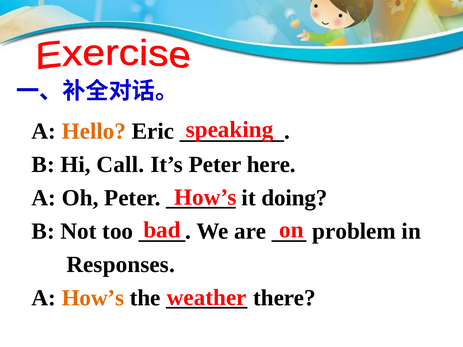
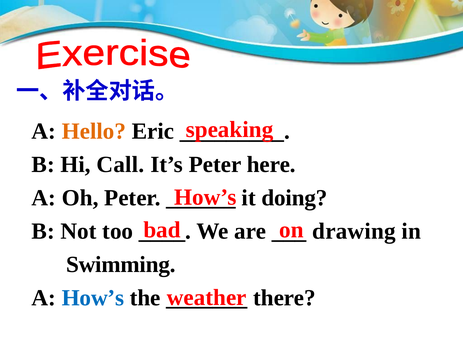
problem: problem -> drawing (354, 231)
Responses: Responses -> Swimming (121, 265)
How’s colour: orange -> blue (93, 298)
